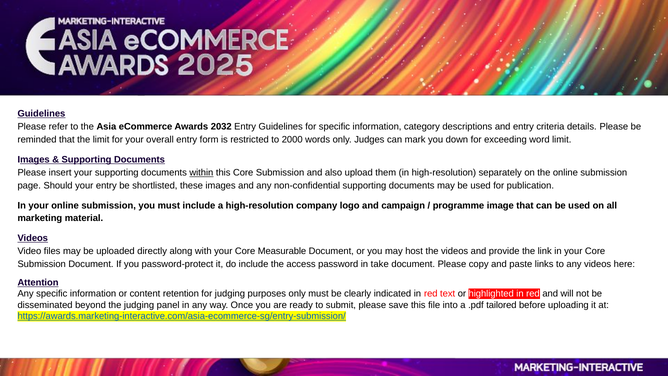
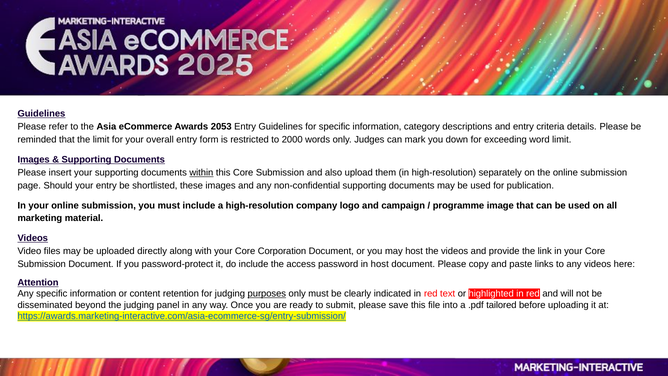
2032: 2032 -> 2053 (221, 127)
Measurable: Measurable -> Corporation (282, 251)
in take: take -> host (380, 264)
purposes underline: none -> present (267, 293)
